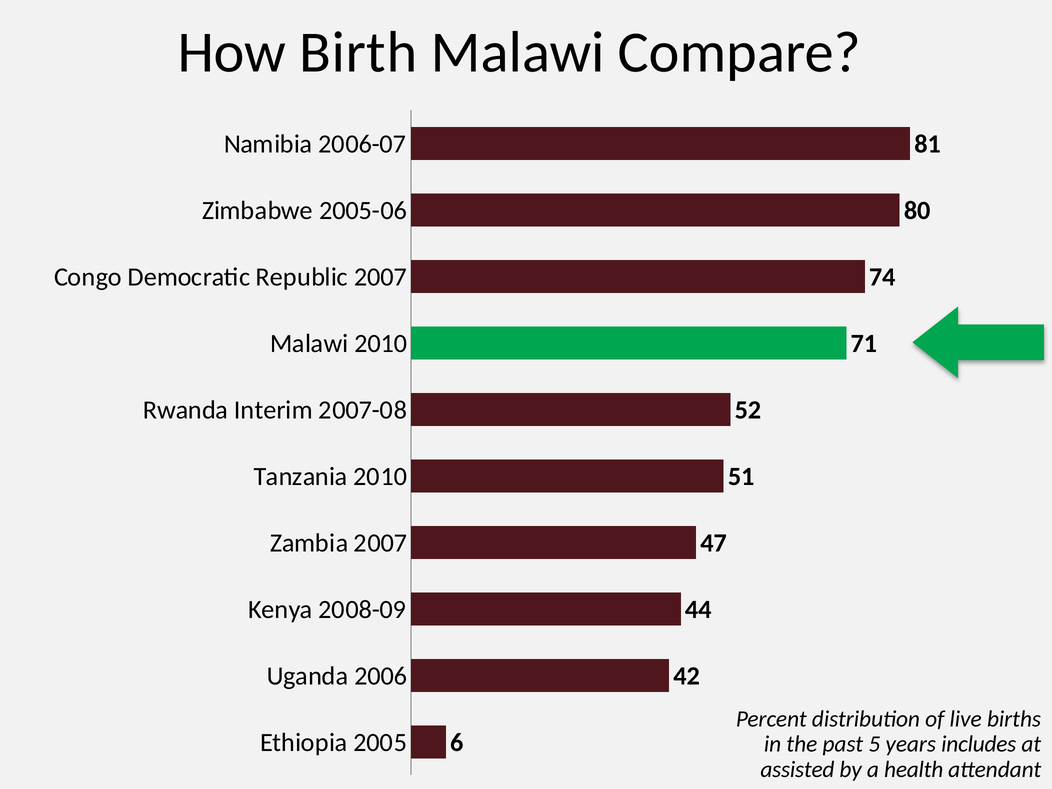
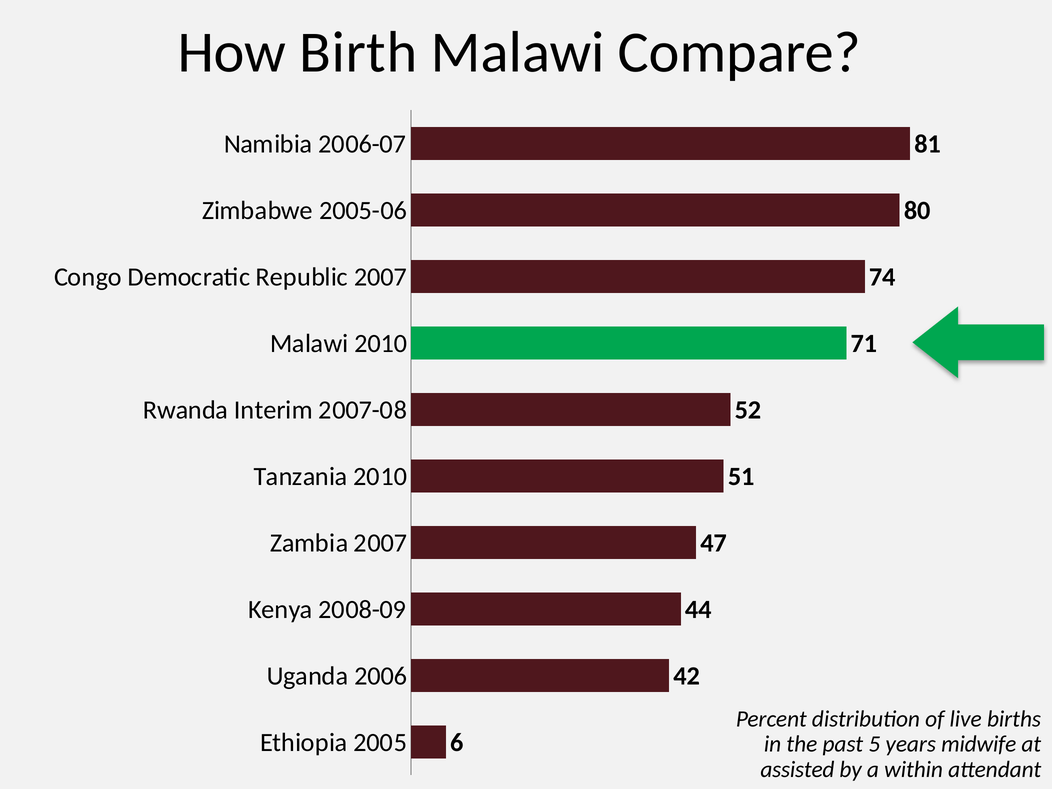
includes: includes -> midwife (979, 744)
health: health -> within (914, 769)
